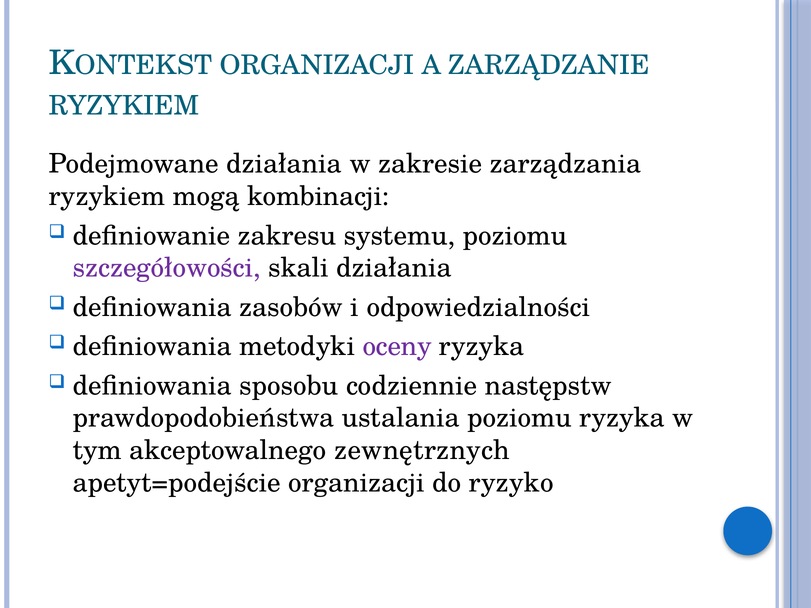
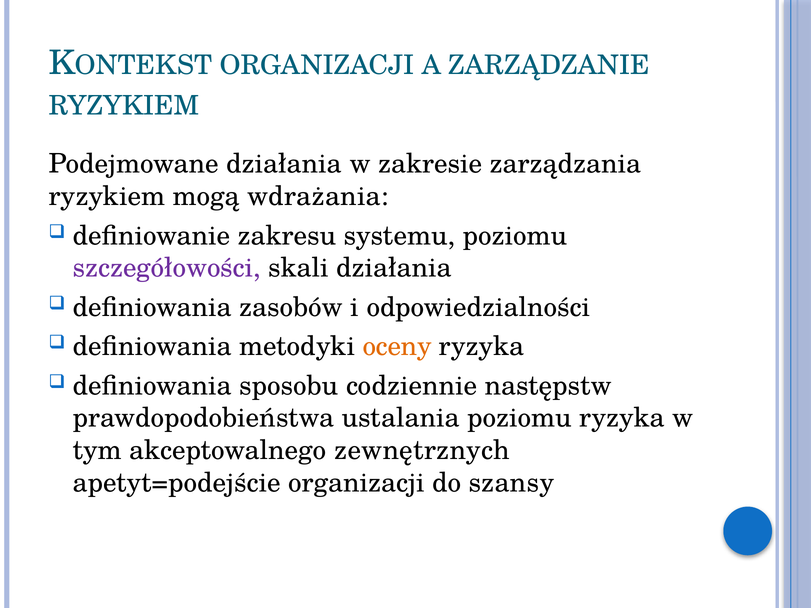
kombinacji: kombinacji -> wdrażania (318, 196)
oceny colour: purple -> orange (397, 347)
ryzyko: ryzyko -> szansy (511, 483)
